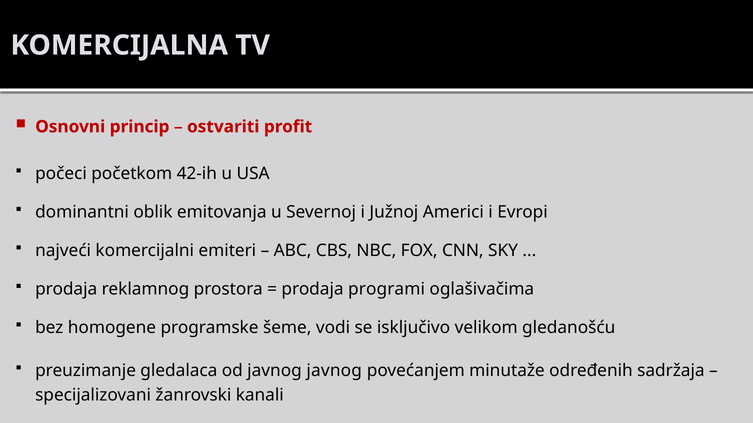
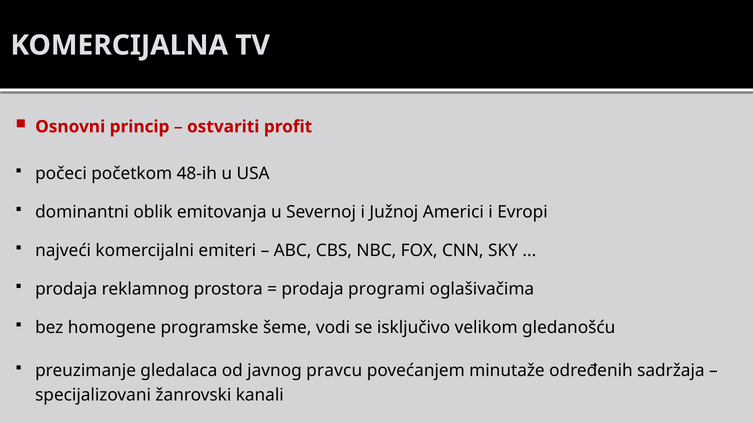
42-ih: 42-ih -> 48-ih (197, 174)
javnog javnog: javnog -> pravcu (334, 371)
